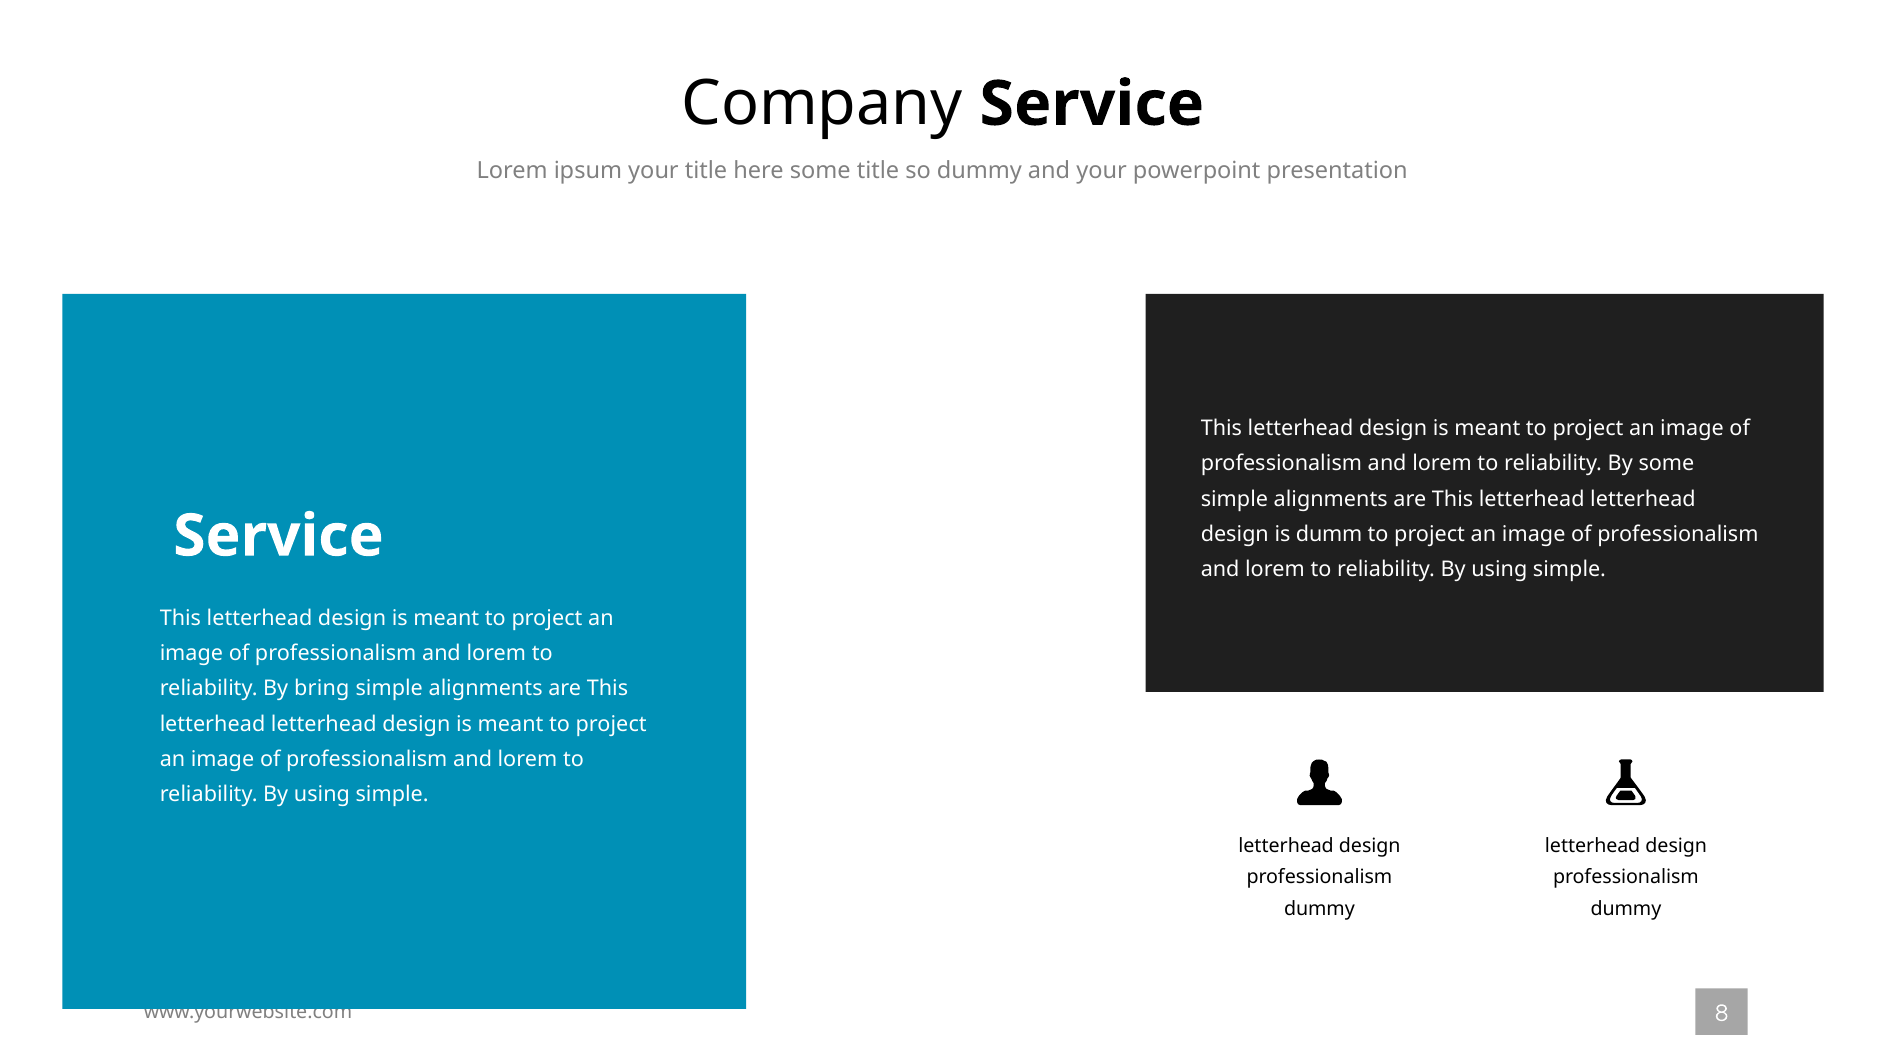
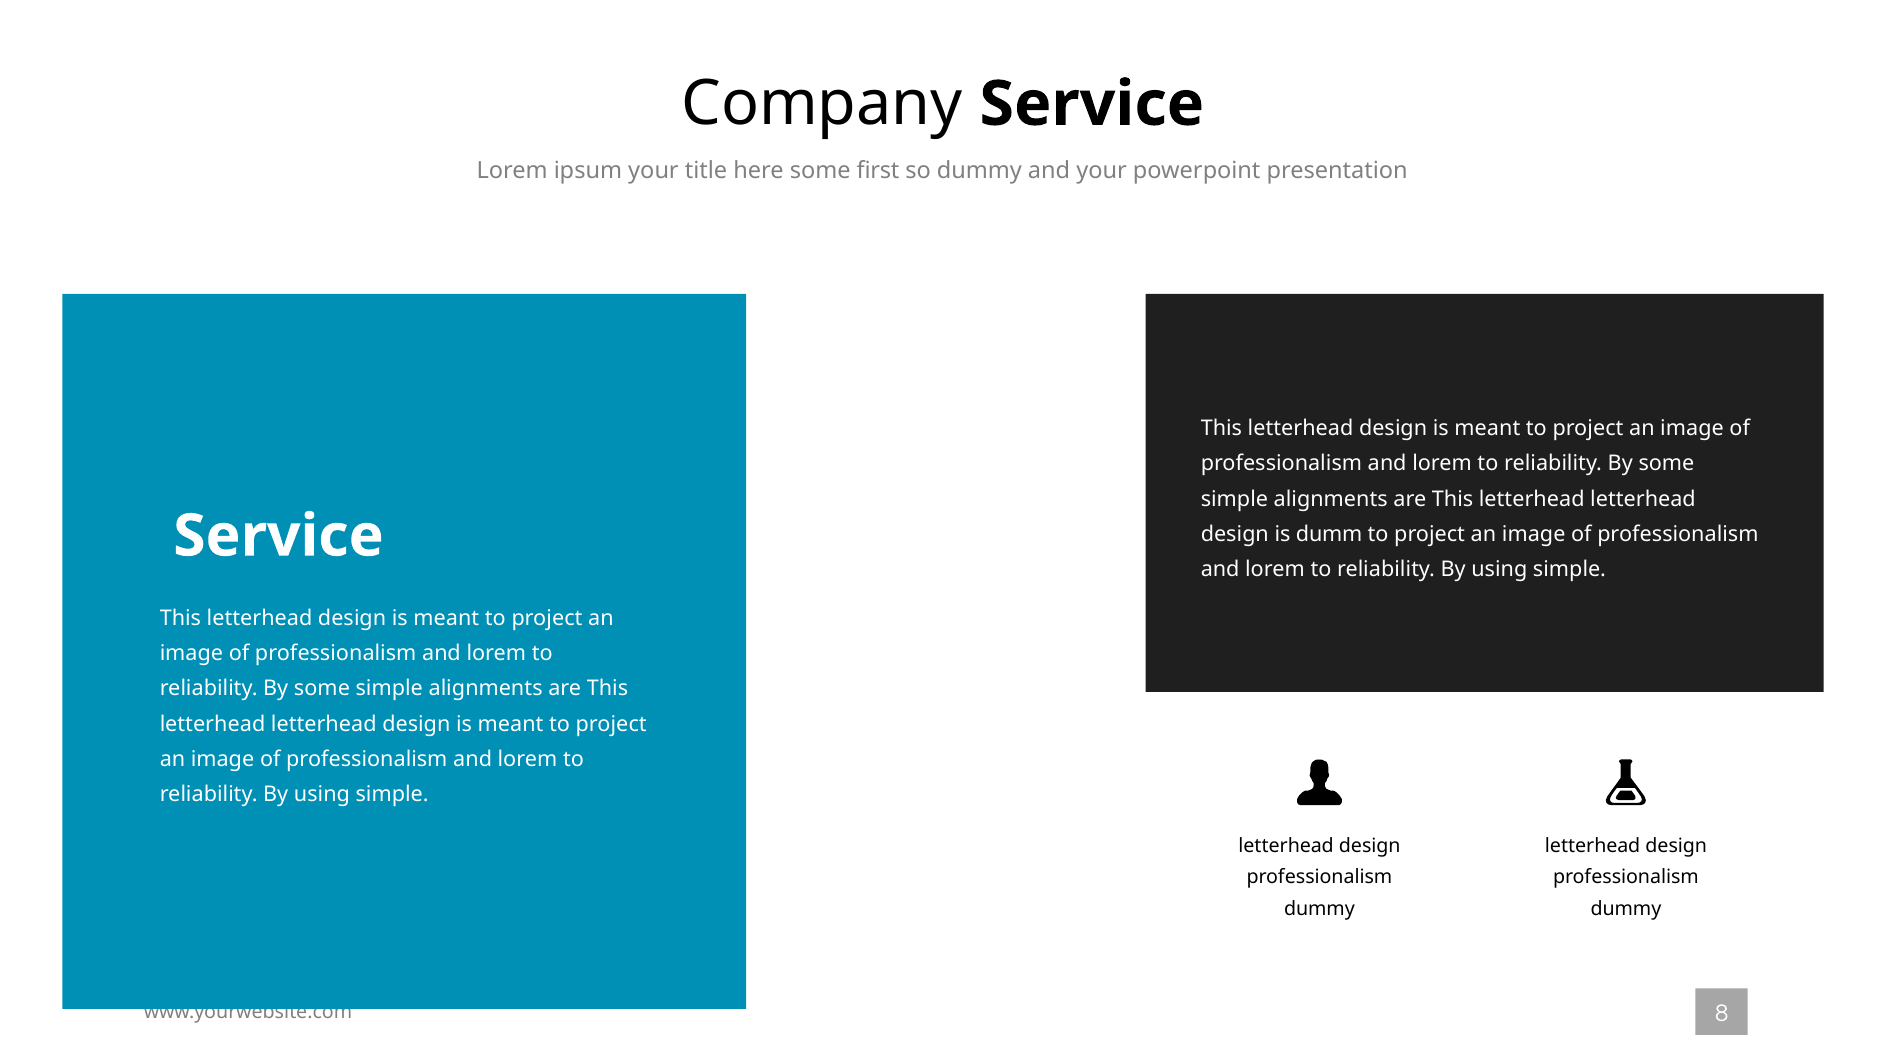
some title: title -> first (878, 171)
bring: bring -> some (322, 689)
